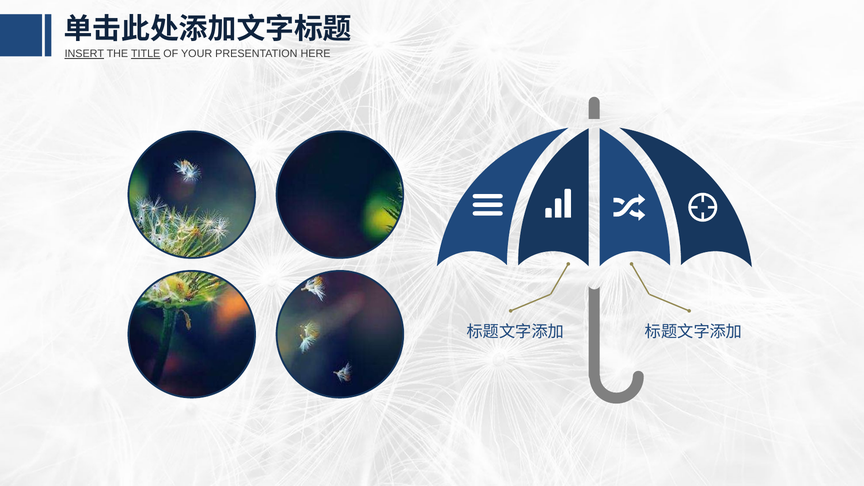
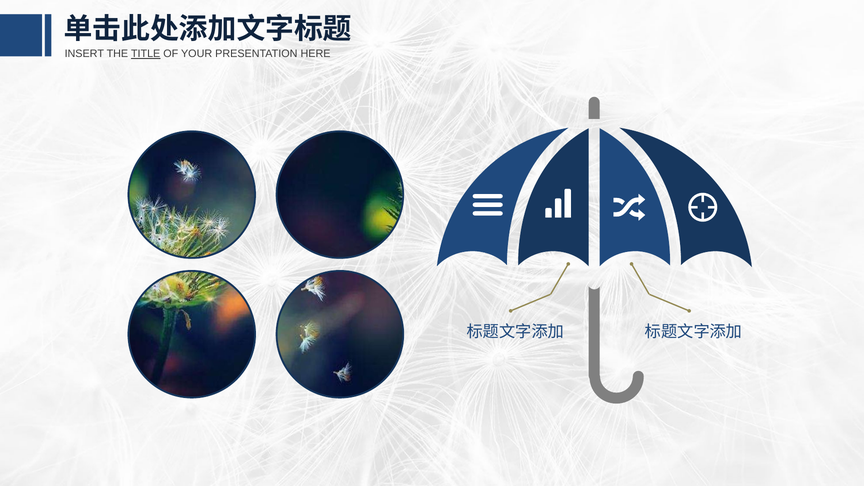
INSERT underline: present -> none (84, 54)
